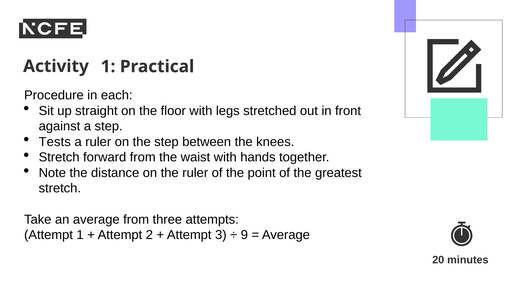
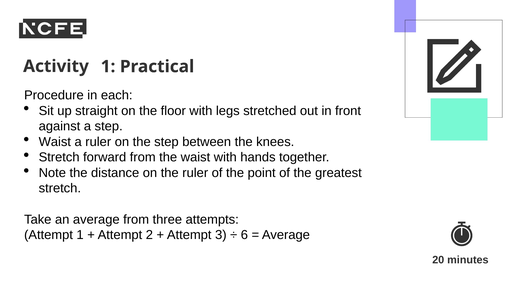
Tests: Tests -> Waist (55, 142)
9: 9 -> 6 (244, 235)
